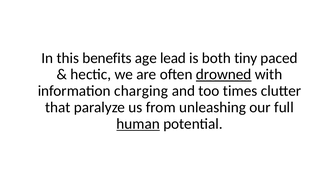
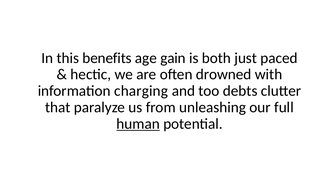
lead: lead -> gain (173, 58)
tiny: tiny -> just (246, 58)
drowned underline: present -> none (224, 74)
times: times -> debts (240, 91)
